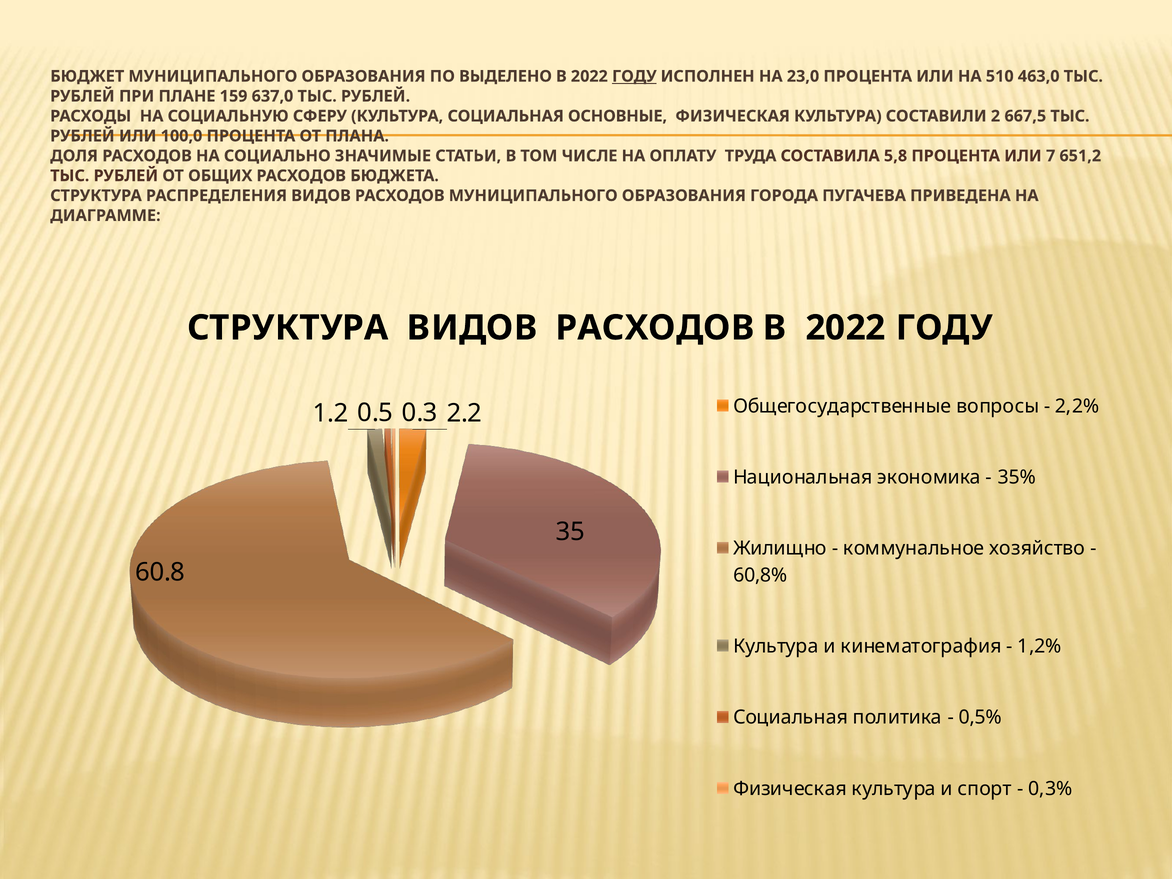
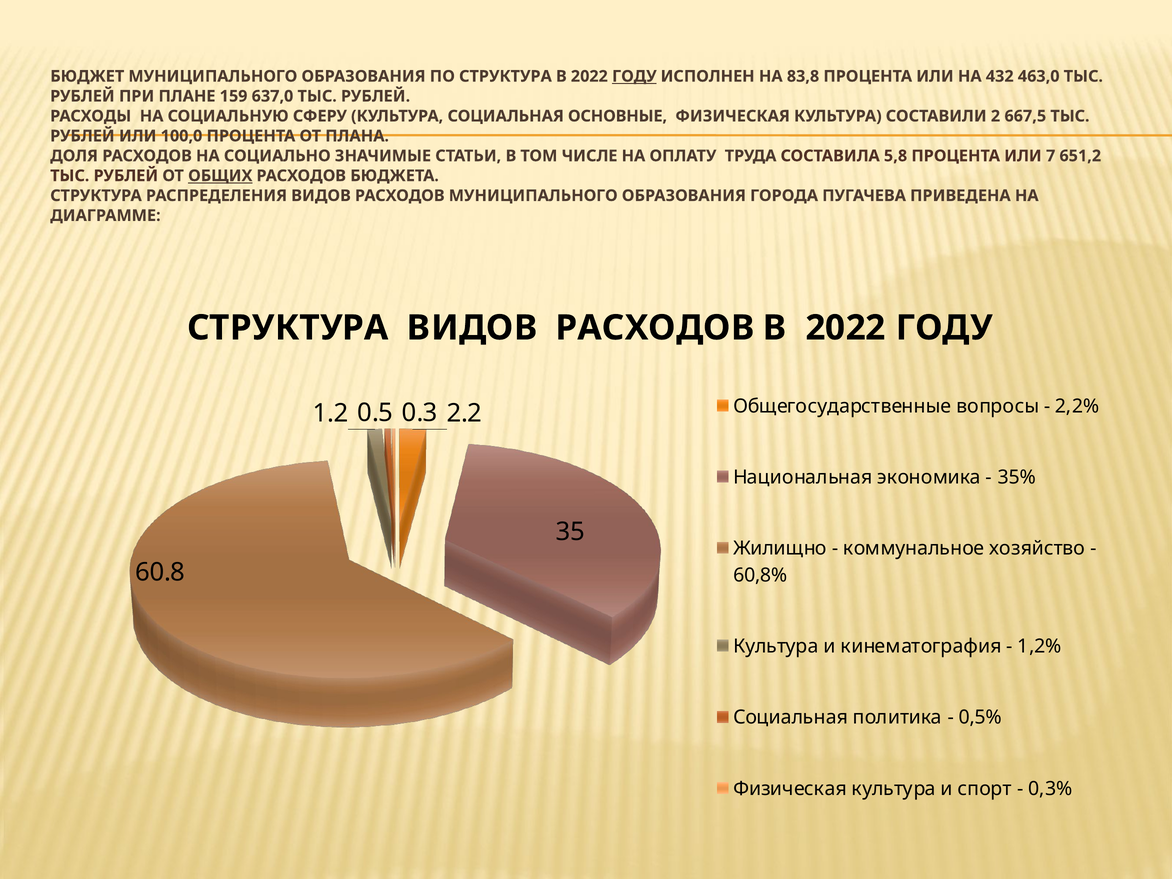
ПО ВЫДЕЛЕНО: ВЫДЕЛЕНО -> СТРУКТУРА (505, 76)
23,0: 23,0 -> 83,8 (803, 76)
510: 510 -> 432 (1000, 76)
ОБЩИХ underline: none -> present (220, 176)
